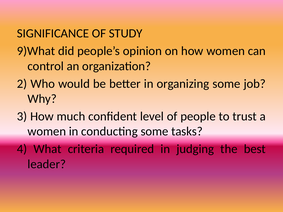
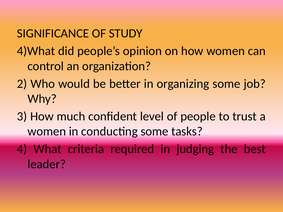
9)What: 9)What -> 4)What (36, 51)
